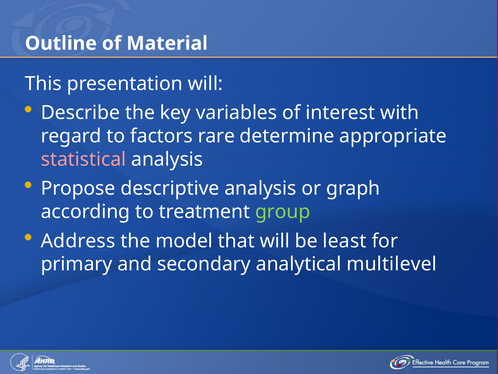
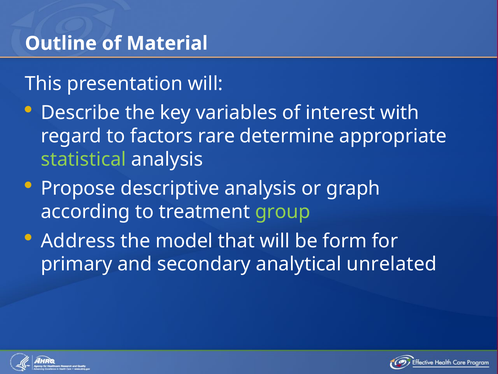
statistical colour: pink -> light green (84, 159)
least: least -> form (345, 241)
multilevel: multilevel -> unrelated (392, 264)
